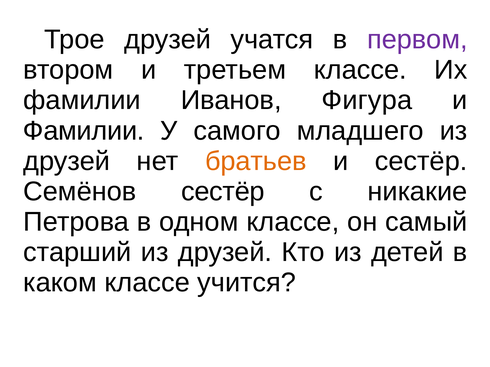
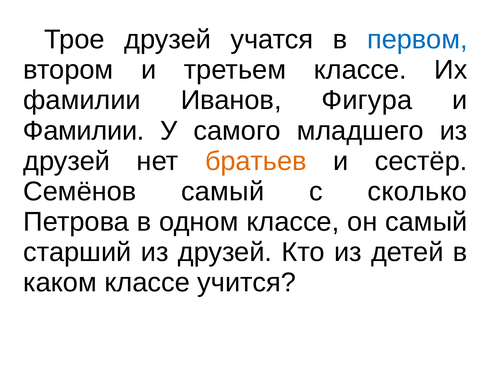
первом colour: purple -> blue (417, 40)
Семёнов сестёр: сестёр -> самый (223, 192)
никакие: никакие -> сколько (417, 192)
